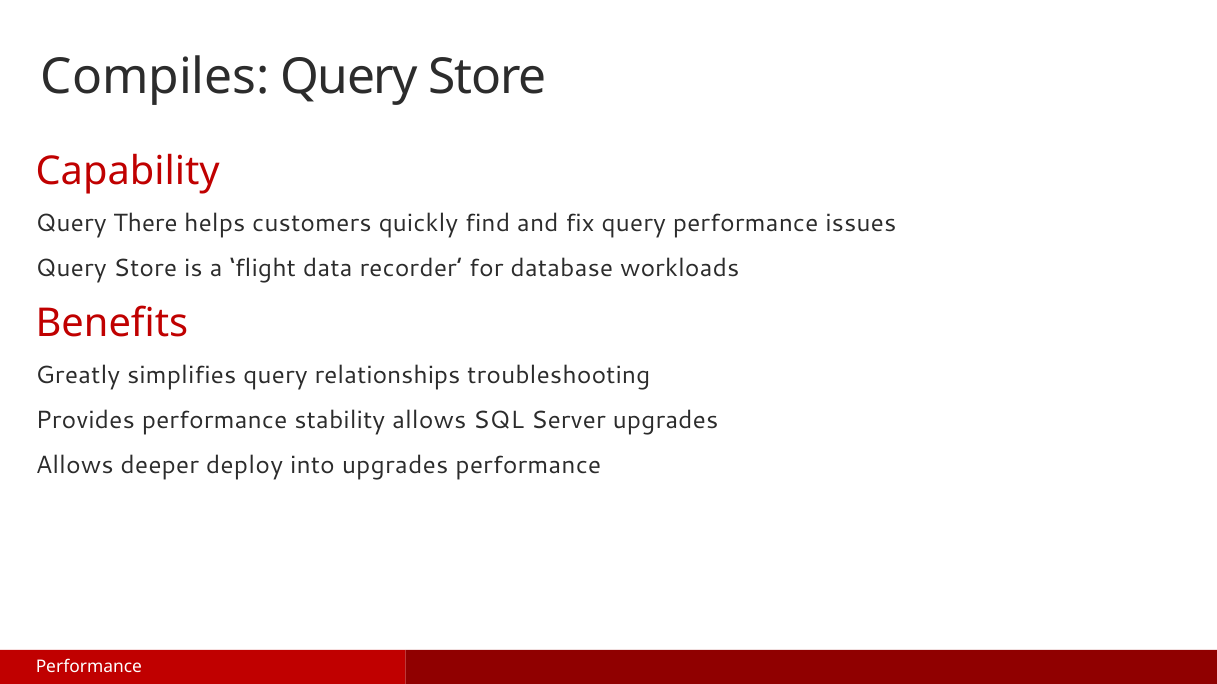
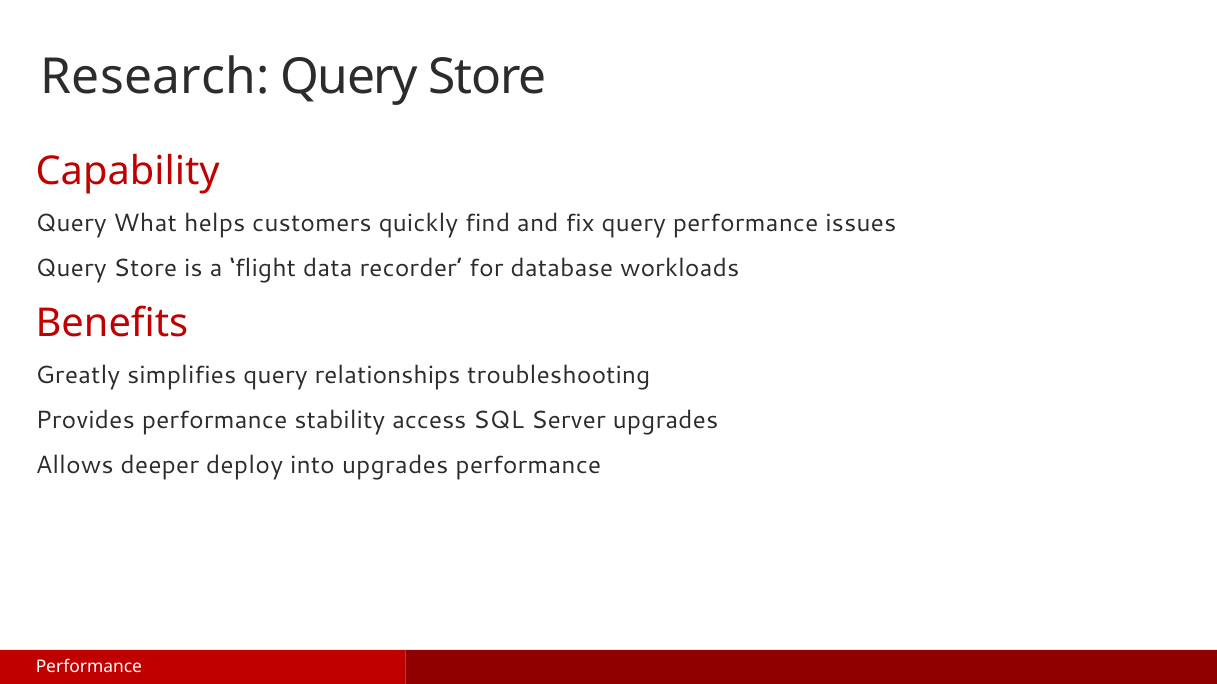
Compiles: Compiles -> Research (155, 77)
There: There -> What (145, 224)
stability allows: allows -> access (429, 421)
